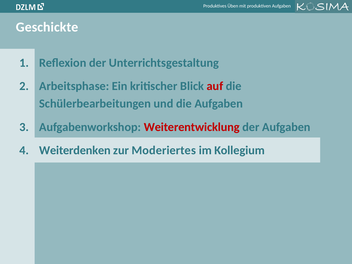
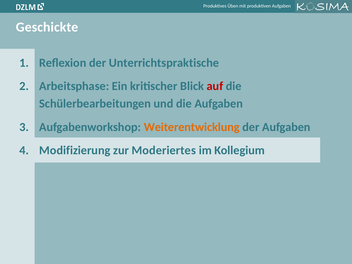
Unterrichtsgestaltung: Unterrichtsgestaltung -> Unterrichtspraktische (164, 63)
Weiterentwicklung colour: red -> orange (192, 127)
Weiterdenken: Weiterdenken -> Modifizierung (75, 150)
